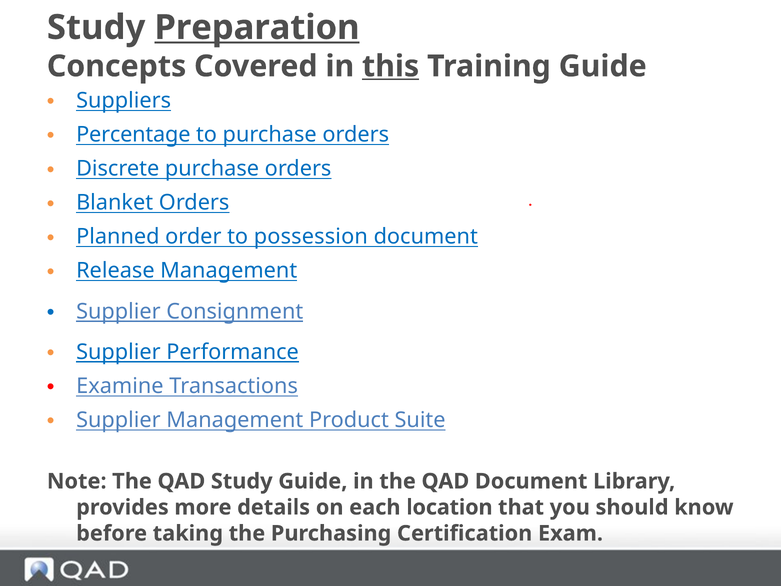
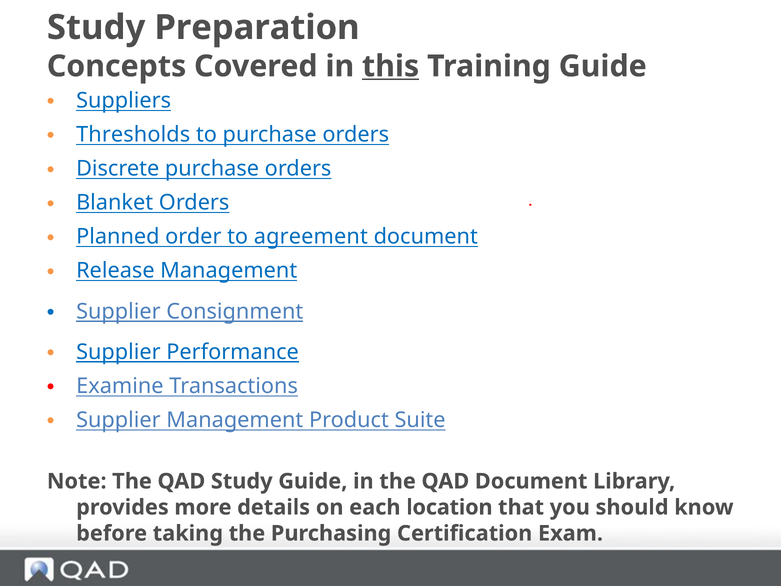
Preparation underline: present -> none (257, 27)
Percentage: Percentage -> Thresholds (133, 135)
possession: possession -> agreement (311, 237)
